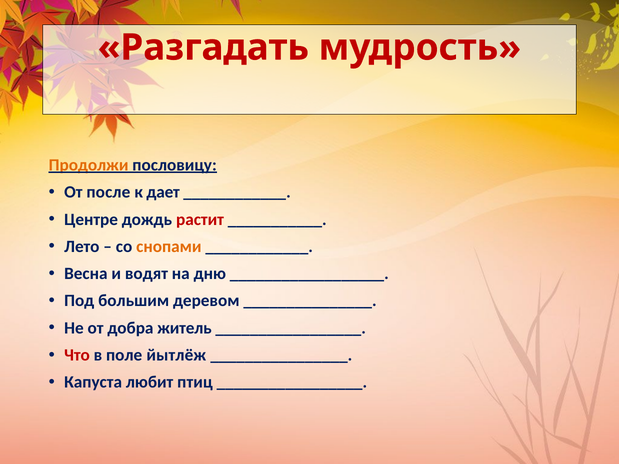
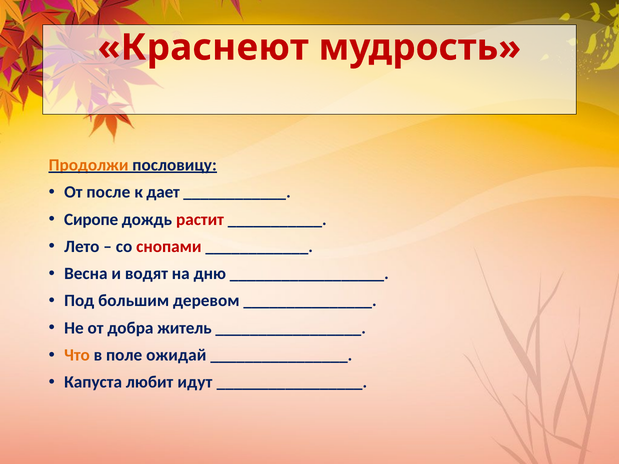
Разгадать: Разгадать -> Краснеют (203, 48)
Центре: Центре -> Сиропе (91, 219)
снопами colour: orange -> red (169, 247)
Что colour: red -> orange (77, 355)
йытлёж: йытлёж -> ожидай (176, 355)
птиц: птиц -> идут (195, 382)
